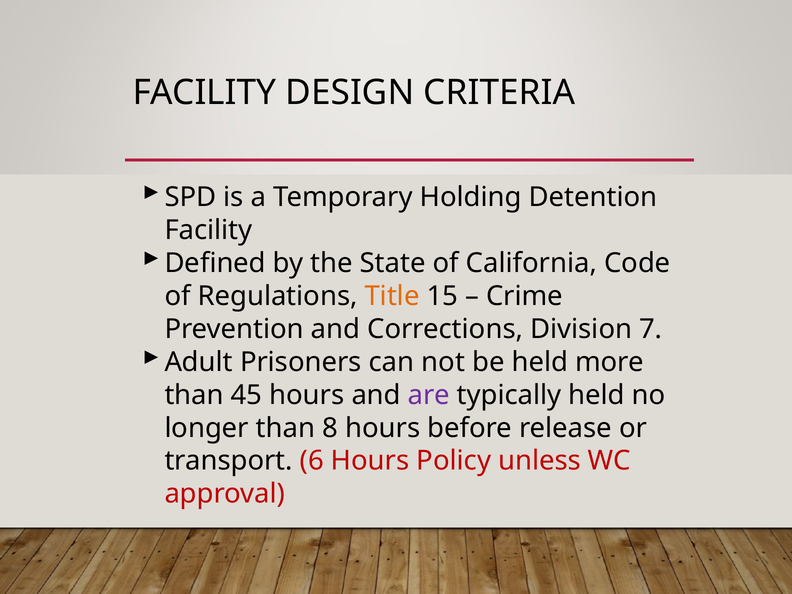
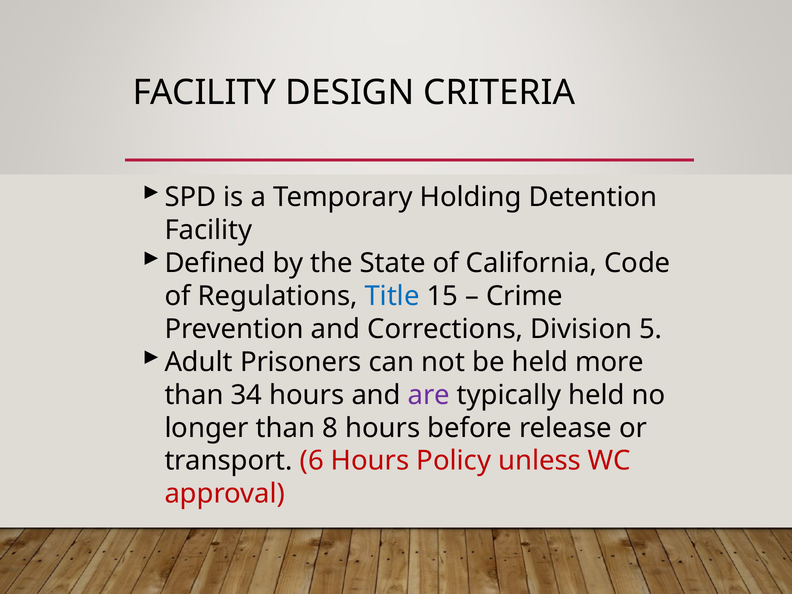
Title colour: orange -> blue (392, 296)
7: 7 -> 5 (651, 329)
45: 45 -> 34 (246, 395)
